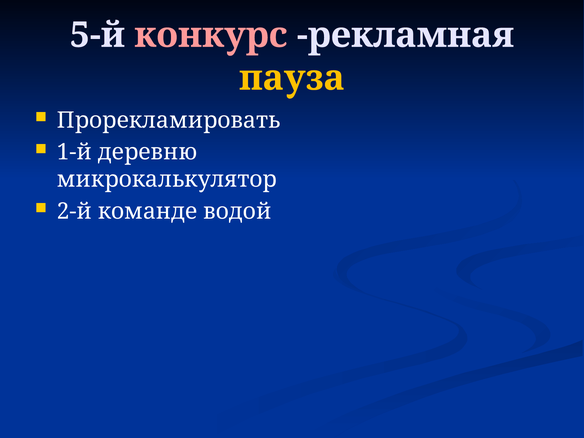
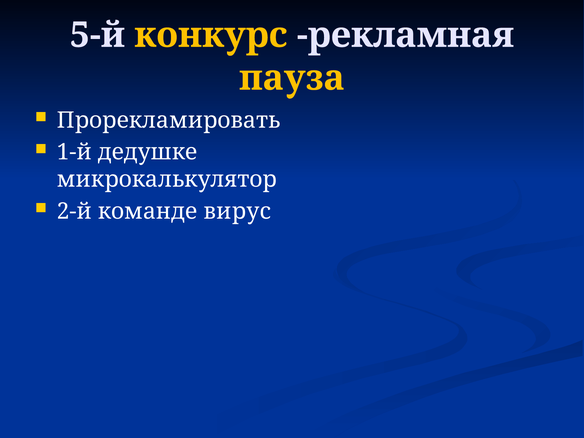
конкурс colour: pink -> yellow (211, 35)
деревню: деревню -> дедушке (148, 152)
водой: водой -> вирус (237, 211)
